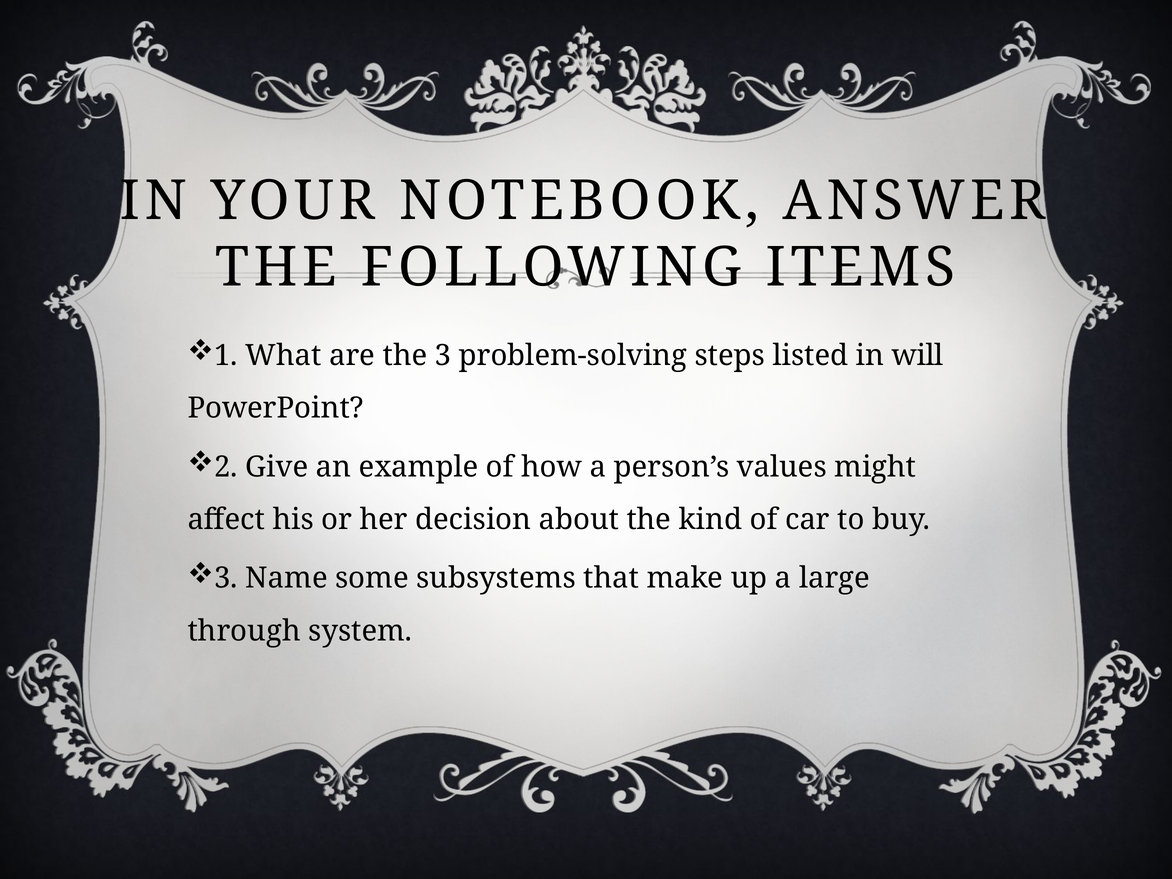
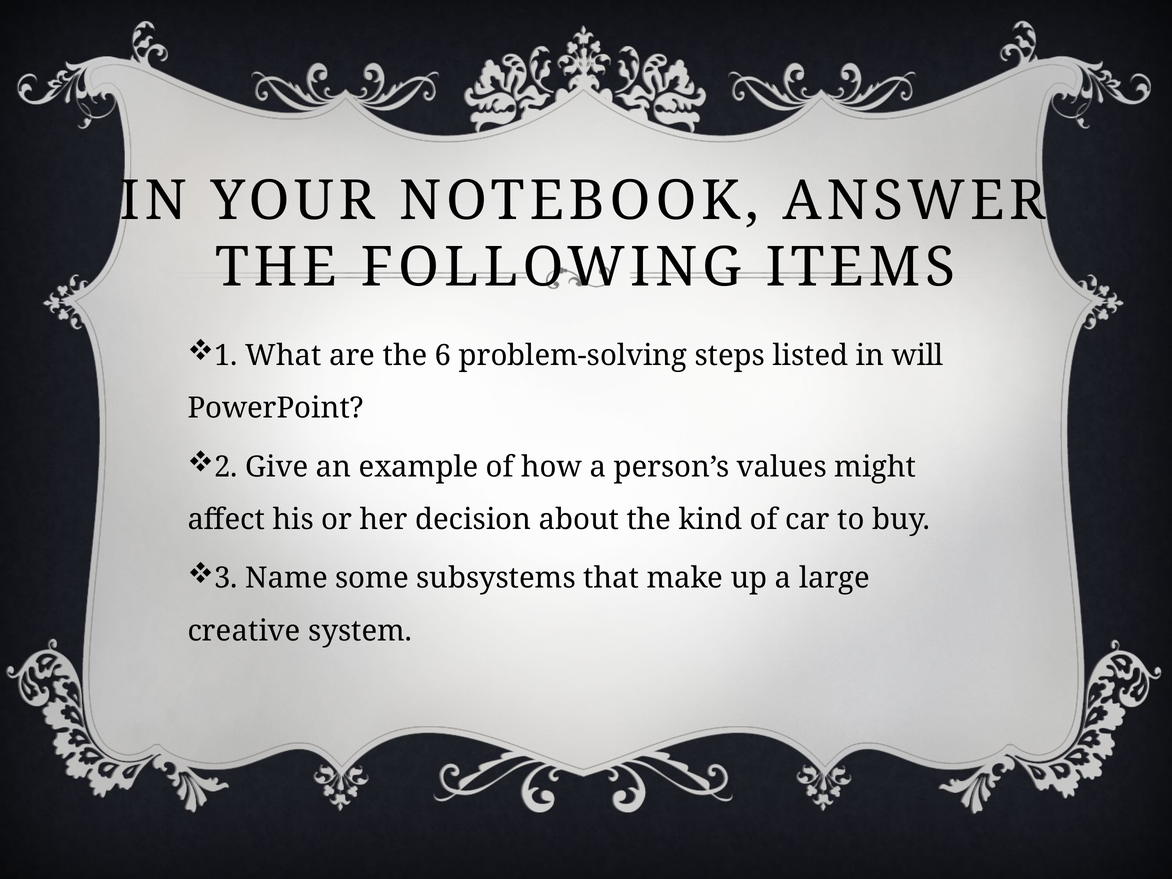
the 3: 3 -> 6 (443, 356)
through: through -> creative (244, 631)
